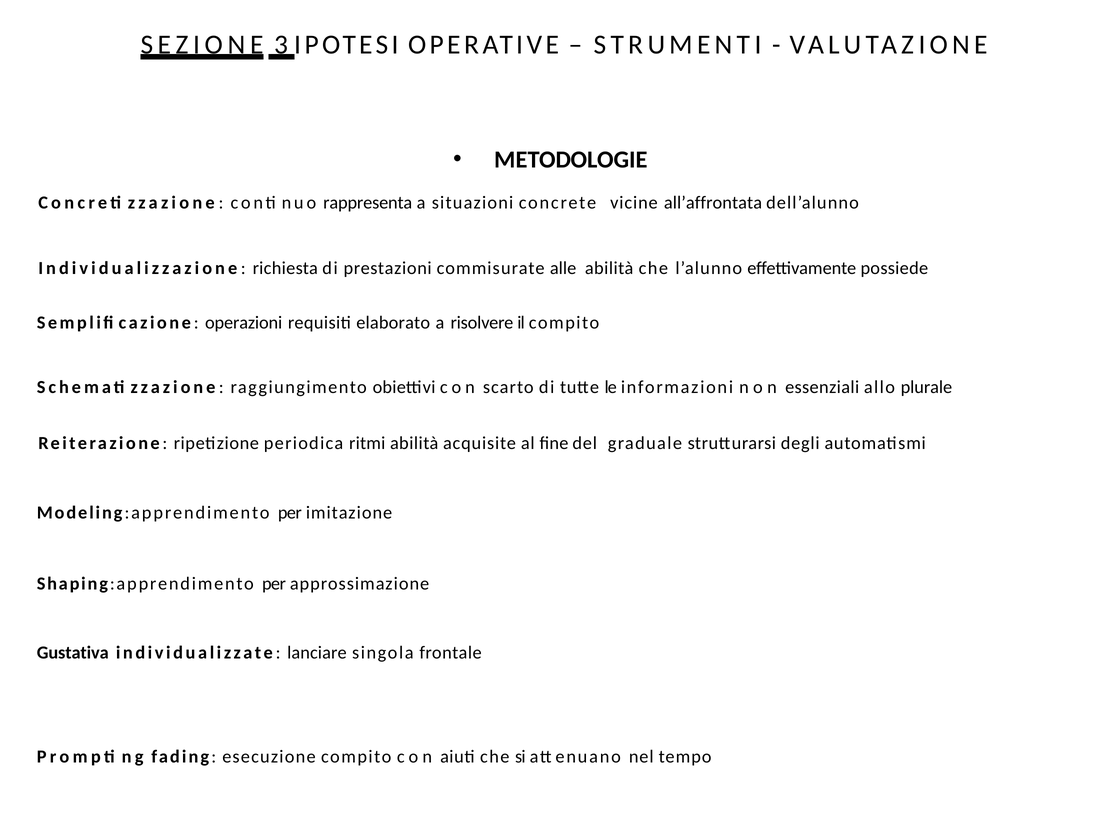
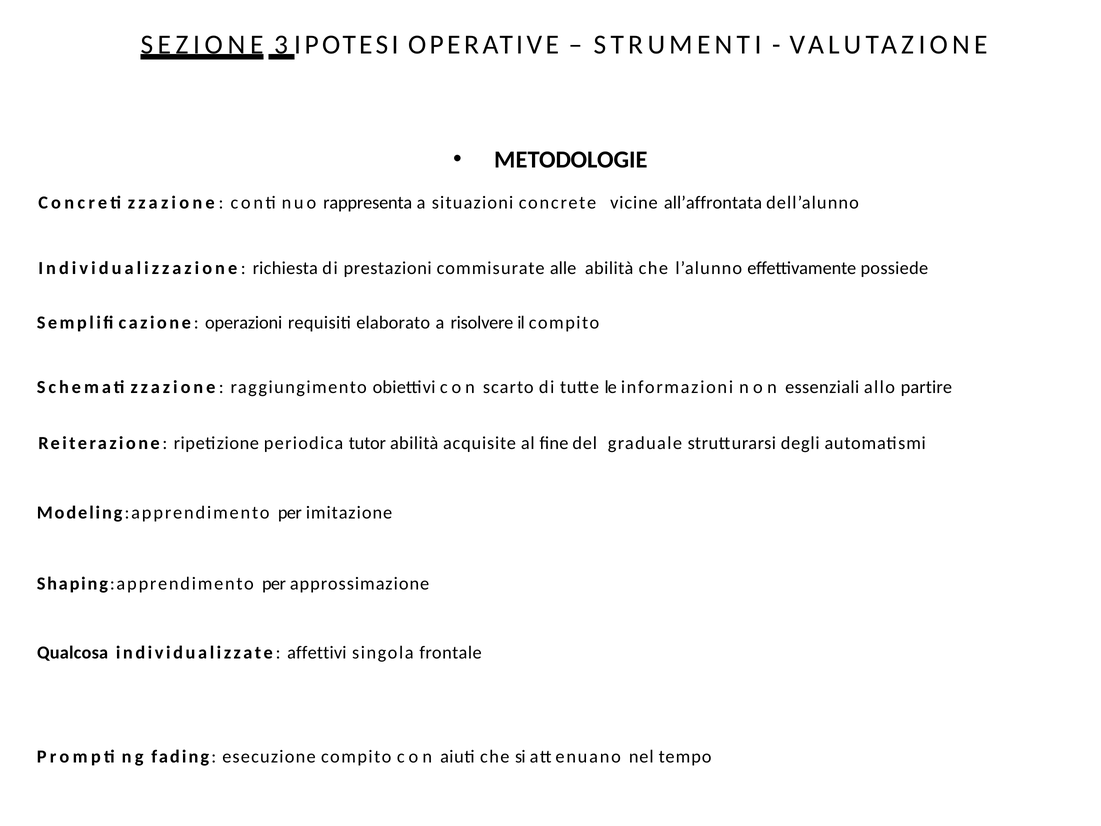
plurale: plurale -> partire (926, 387)
ritmi: ritmi -> tutor (367, 443)
Gustativa: Gustativa -> Qualcosa (73, 653)
lanciare: lanciare -> affettivi (317, 653)
